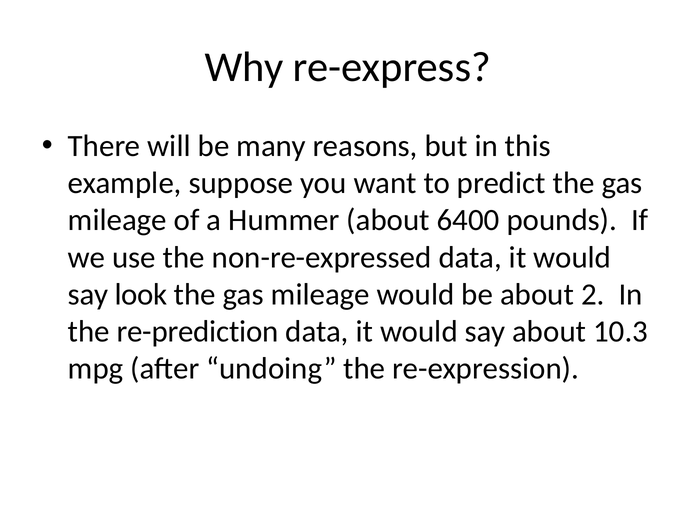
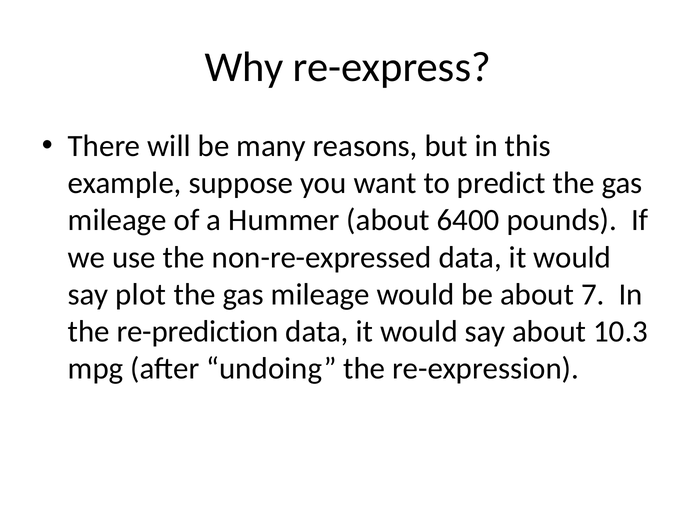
look: look -> plot (141, 295)
2: 2 -> 7 (593, 295)
